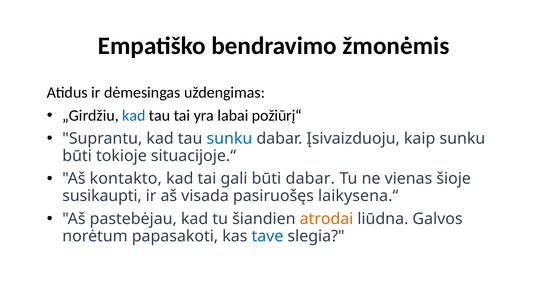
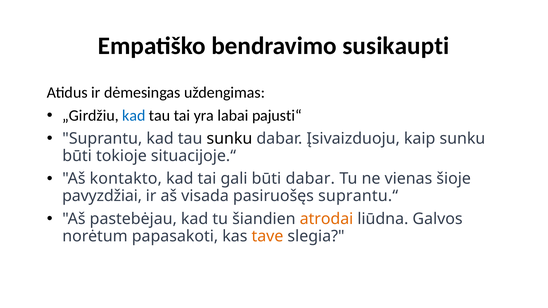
žmonėmis: žmonėmis -> susikaupti (396, 46)
požiūrį“: požiūrį“ -> pajusti“ (277, 116)
sunku colour: blue -> black (229, 139)
susikaupti: susikaupti -> pavyzdžiai (102, 196)
laikysena.“: laikysena.“ -> suprantu.“ (358, 196)
tave colour: blue -> orange (267, 236)
